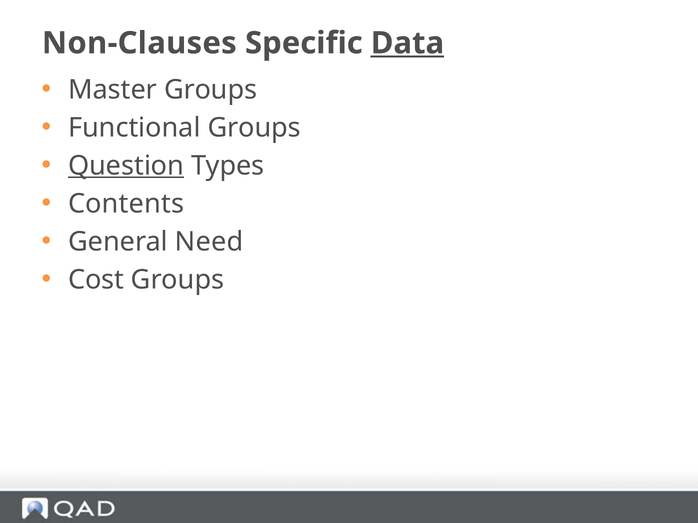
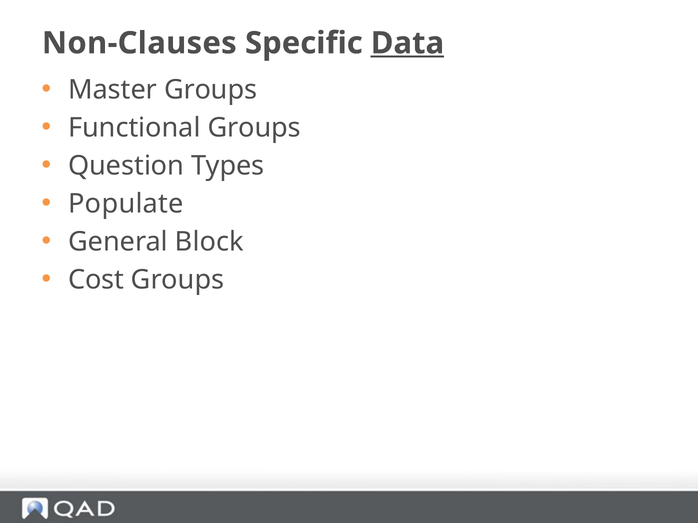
Question underline: present -> none (126, 166)
Contents: Contents -> Populate (126, 204)
Need: Need -> Block (209, 242)
